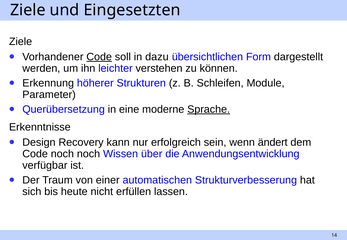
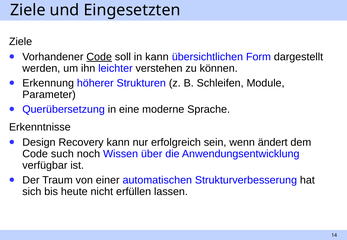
in dazu: dazu -> kann (157, 57)
Sprache underline: present -> none (209, 109)
Code noch: noch -> such (62, 154)
